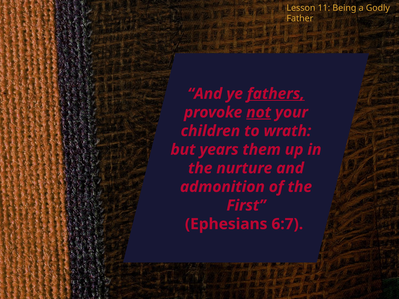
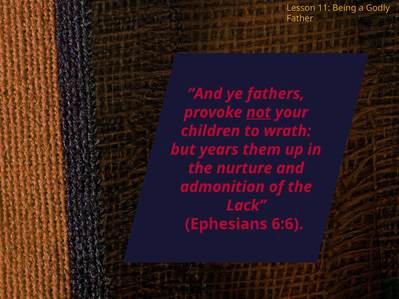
fathers underline: present -> none (276, 94)
First: First -> Lack (246, 206)
6:7: 6:7 -> 6:6 (287, 224)
